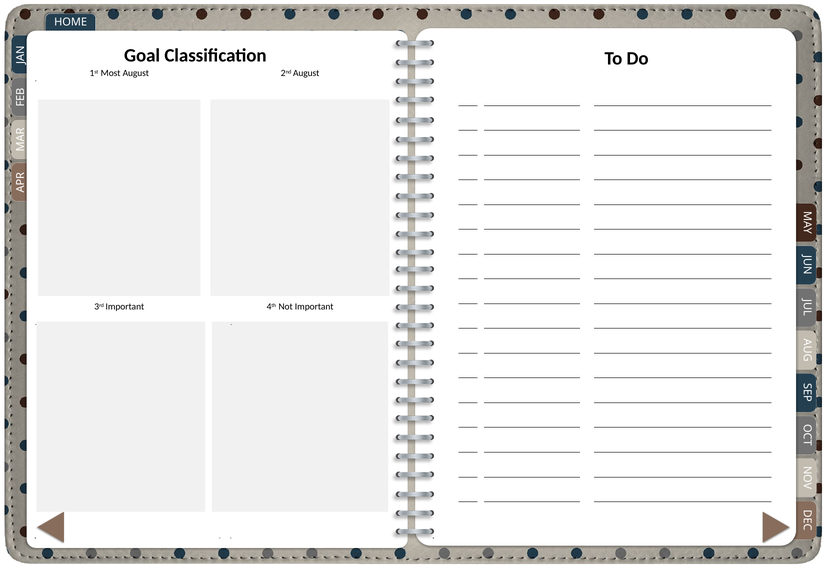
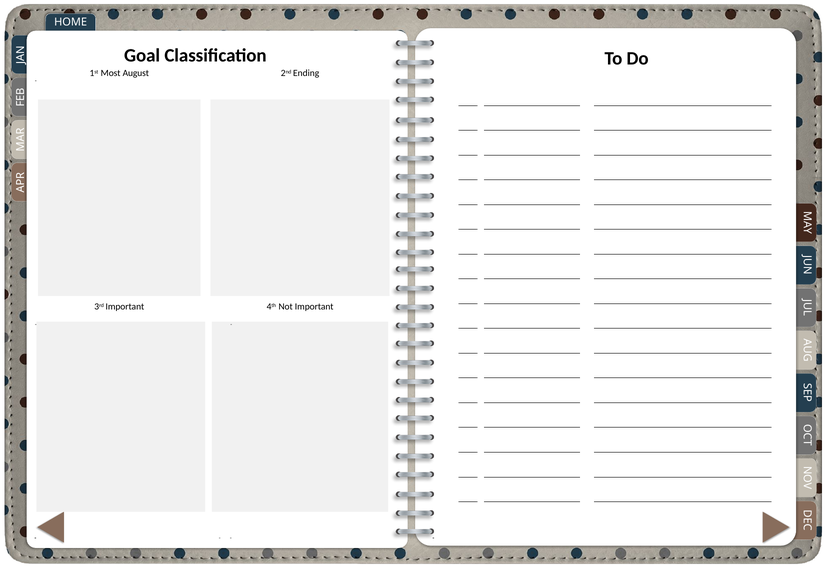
2nd August: August -> Ending (306, 73)
